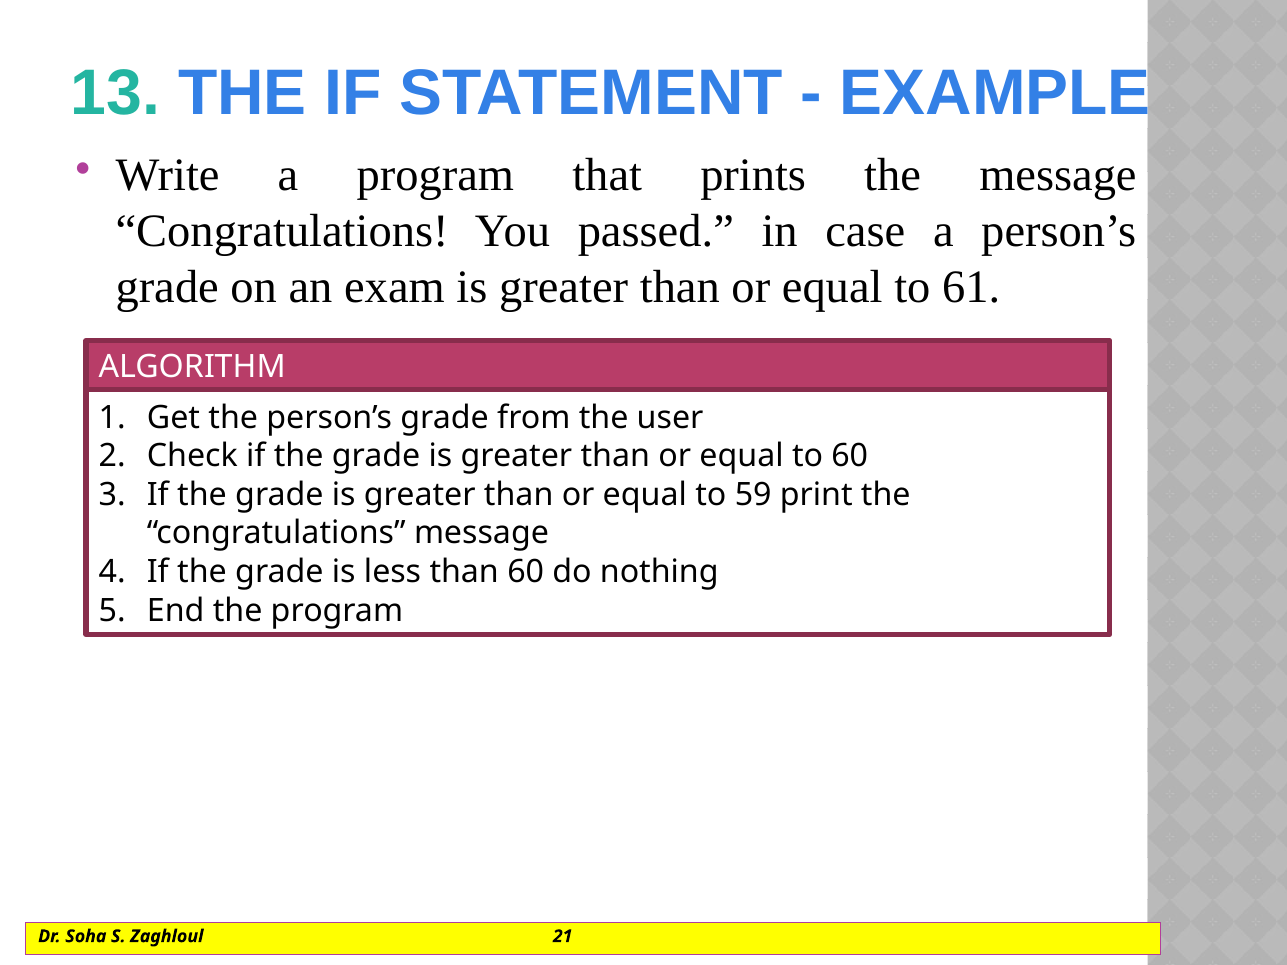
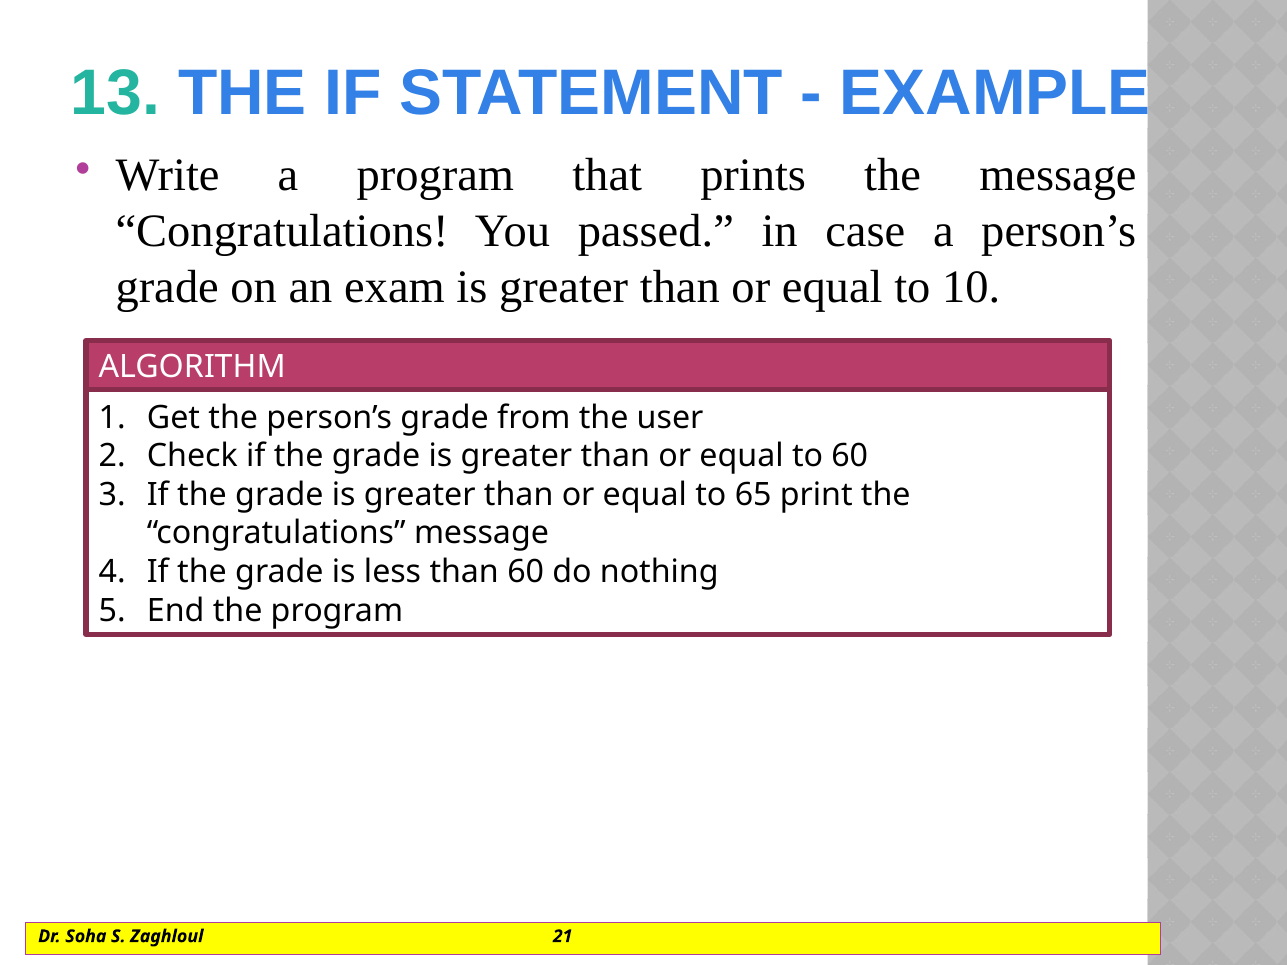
61: 61 -> 10 (971, 287)
59: 59 -> 65 (753, 495)
